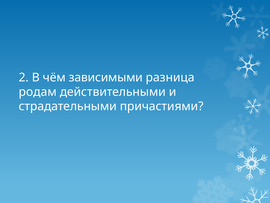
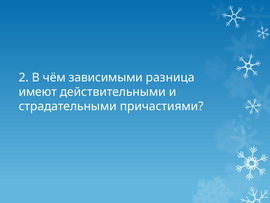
родам: родам -> имеют (38, 92)
